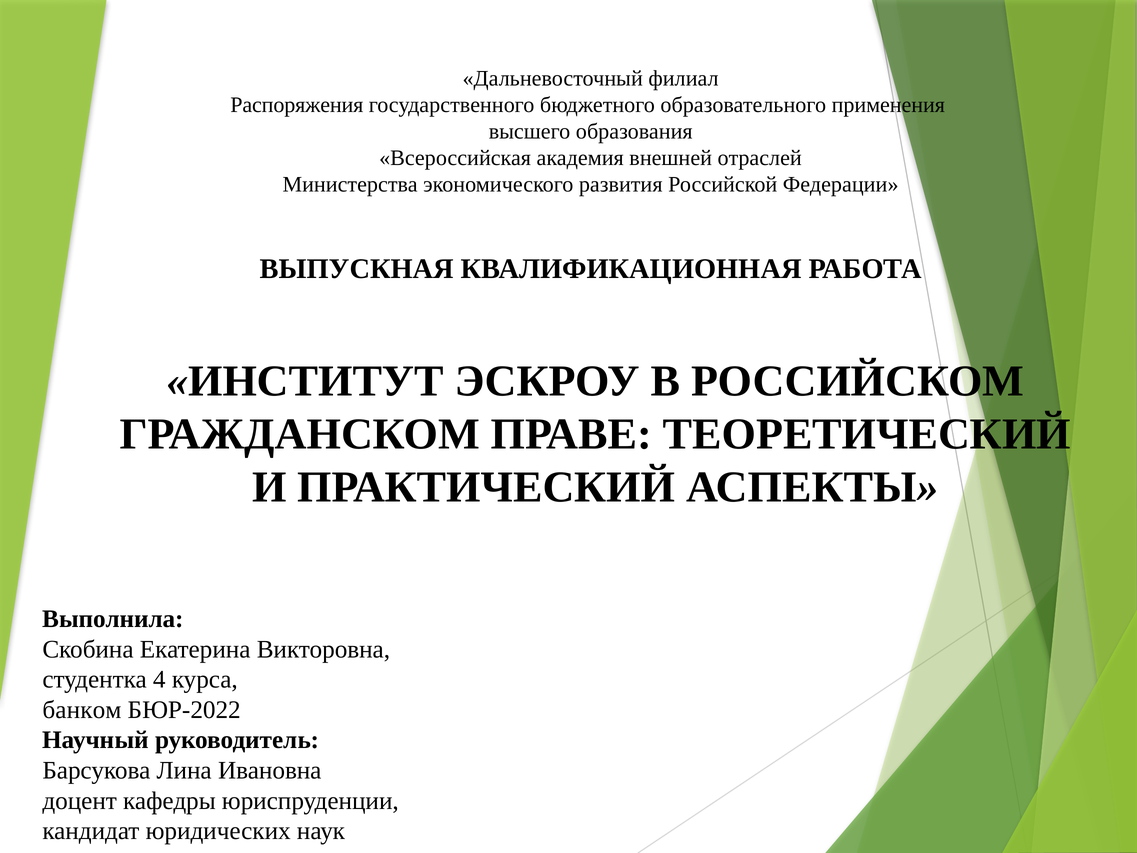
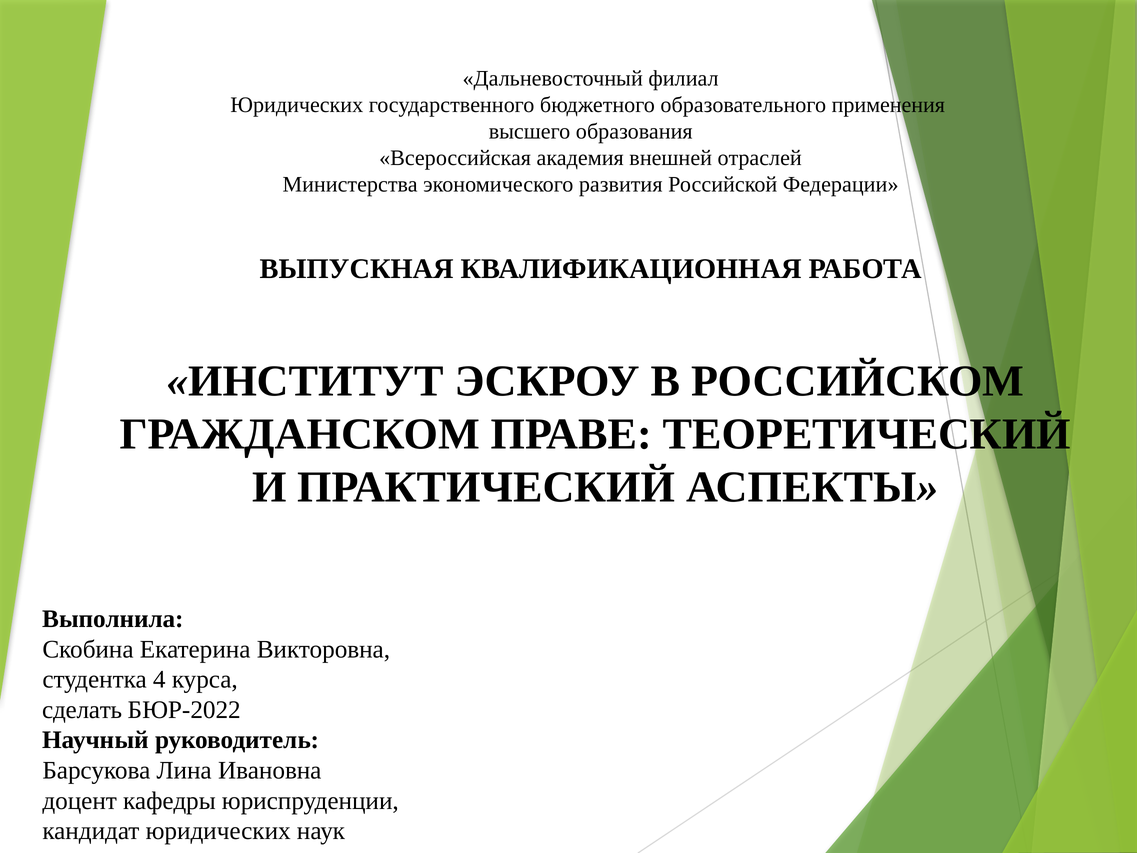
Распоряжения: Распоряжения -> Юридических (297, 105)
банком: банком -> сделать (82, 710)
